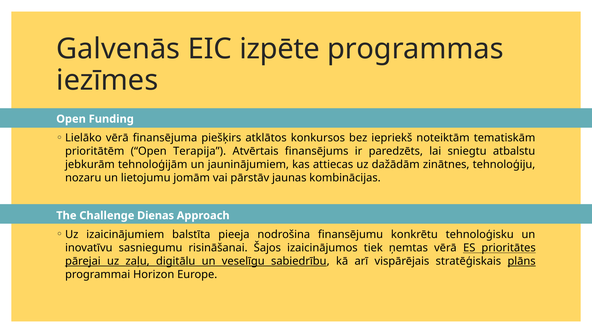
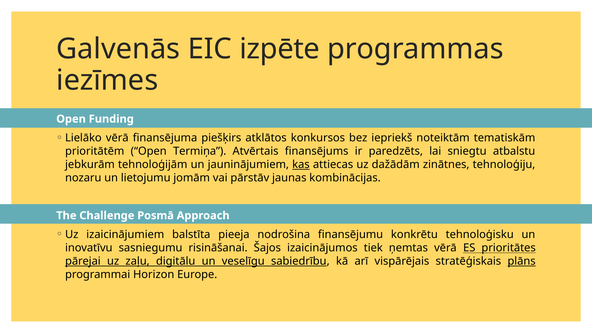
Terapija: Terapija -> Termiņa (200, 151)
kas underline: none -> present (301, 164)
Dienas: Dienas -> Posmā (156, 216)
